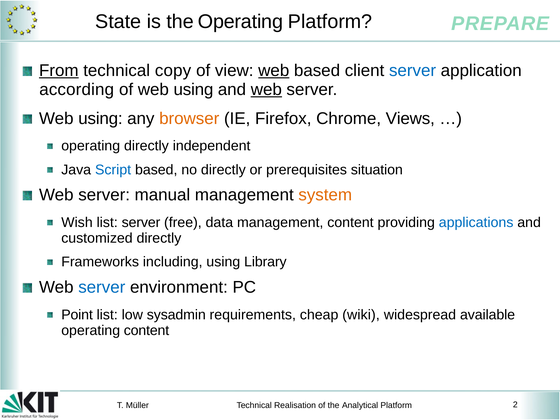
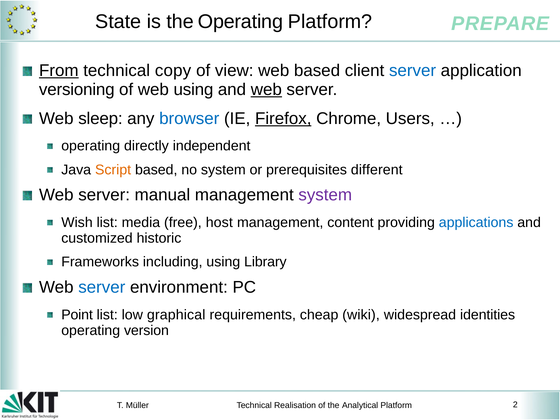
web underline: present -> none (274, 71)
according: according -> versioning (77, 90)
using: using -> sleep (100, 119)
browser colour: orange -> blue (189, 119)
Firefox underline: none -> present (283, 119)
Views: Views -> Users (410, 119)
Script colour: blue -> orange (113, 170)
no directly: directly -> system (223, 170)
situation: situation -> different (377, 170)
system colour: orange -> purple (325, 195)
list server: server -> media (141, 222)
data: data -> host (219, 222)
customized directly: directly -> historic (159, 238)
sysadmin: sysadmin -> graphical (176, 315)
available: available -> identities (488, 315)
operating content: content -> version (146, 330)
